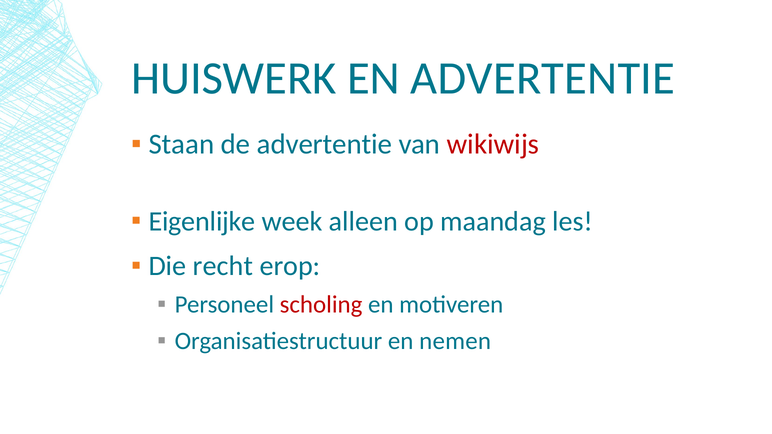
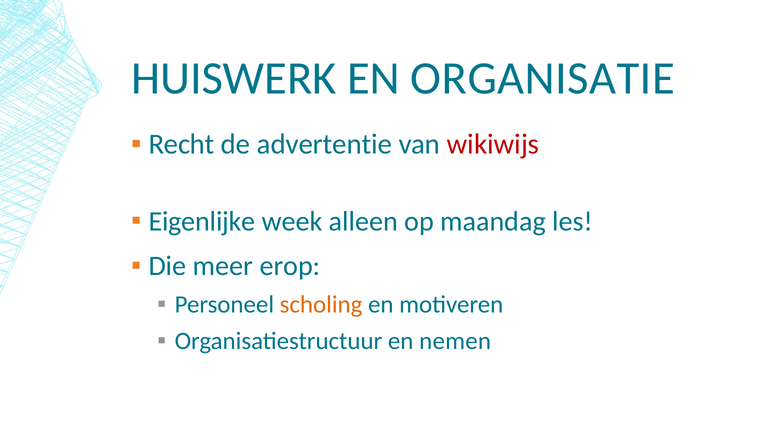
EN ADVERTENTIE: ADVERTENTIE -> ORGANISATIE (543, 78)
Staan: Staan -> Recht (182, 144)
recht: recht -> meer (223, 266)
scholing colour: red -> orange (321, 305)
